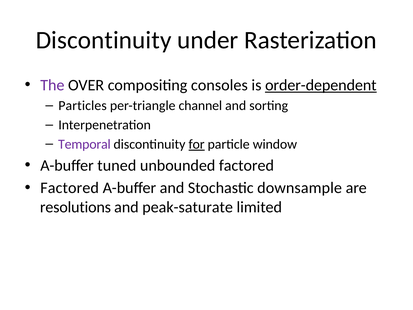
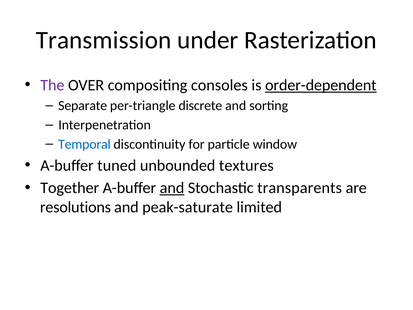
Discontinuity: Discontinuity -> Transmission (104, 40)
Particles: Particles -> Separate (83, 106)
channel: channel -> discrete (200, 106)
Temporal colour: purple -> blue (84, 144)
for underline: present -> none (197, 144)
unbounded factored: factored -> textures (246, 165)
Factored: Factored -> Together (70, 188)
and underline: none -> present (172, 188)
downsample: downsample -> transparents (300, 188)
